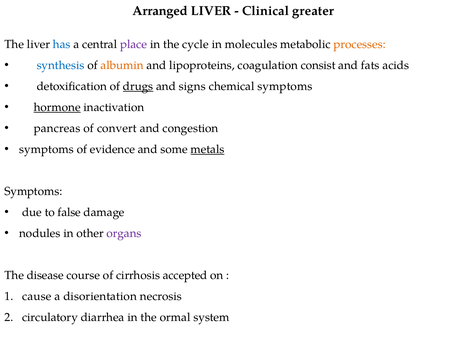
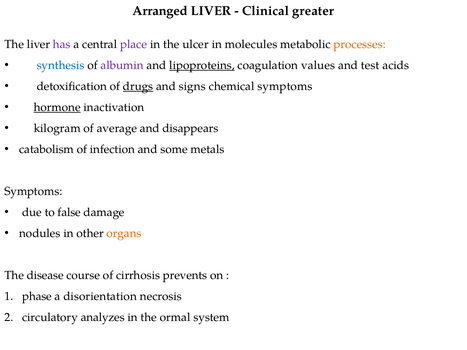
has colour: blue -> purple (62, 44)
cycle: cycle -> ulcer (195, 44)
albumin colour: orange -> purple (122, 65)
lipoproteins underline: none -> present (202, 65)
consist: consist -> values (318, 65)
fats: fats -> test (370, 65)
pancreas: pancreas -> kilogram (57, 128)
convert: convert -> average (117, 128)
congestion: congestion -> disappears (191, 128)
symptoms: symptoms -> catabolism (47, 149)
evidence: evidence -> infection (112, 149)
metals underline: present -> none (208, 149)
organs colour: purple -> orange (124, 233)
accepted: accepted -> prevents (185, 276)
cause: cause -> phase (37, 297)
diarrhea: diarrhea -> analyzes (103, 318)
